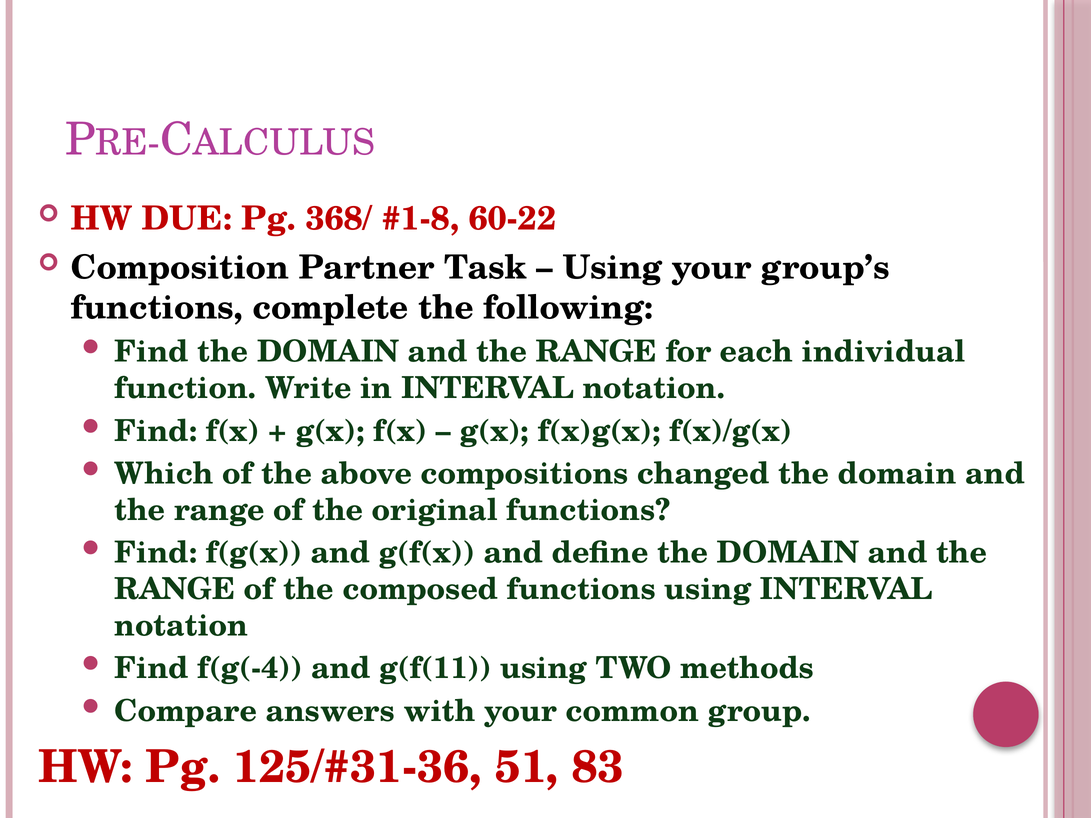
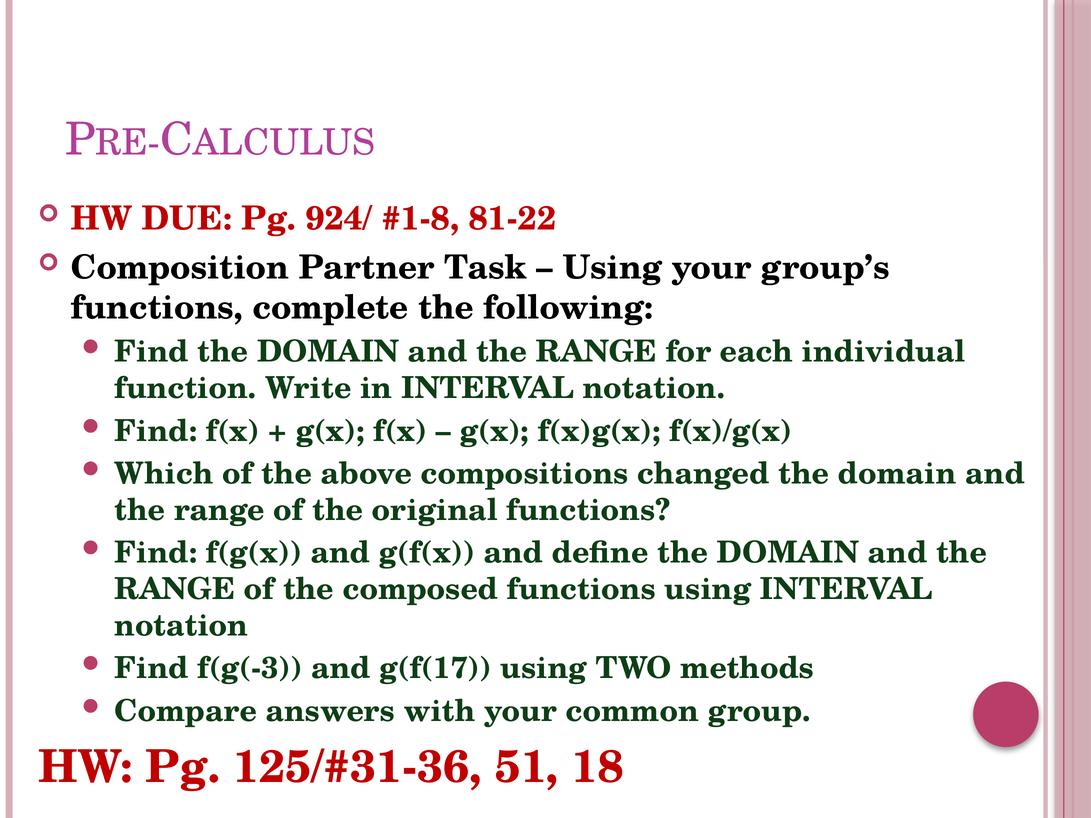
368/: 368/ -> 924/ (339, 219)
60-22: 60-22 -> 81-22 (512, 219)
f(g(-4: f(g(-4 -> f(g(-3 (250, 669)
g(f(11: g(f(11 -> g(f(17 (435, 669)
83: 83 -> 18 (598, 767)
